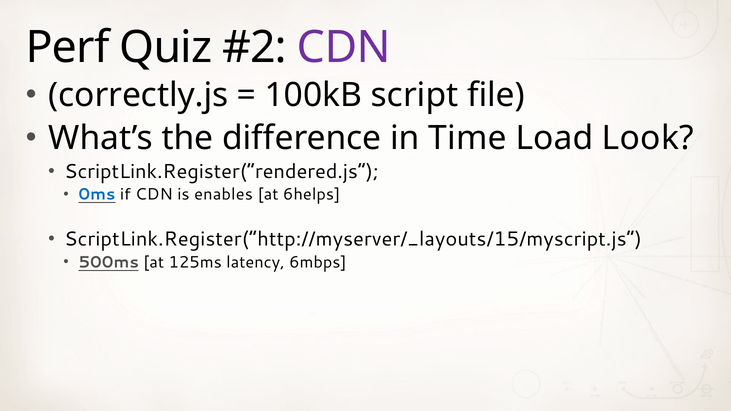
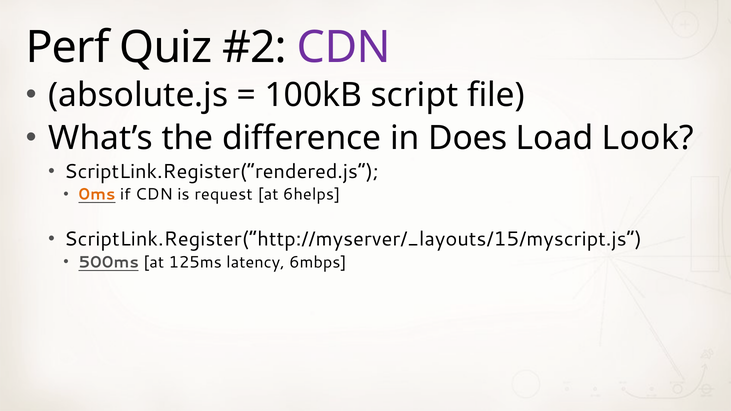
correctly.js: correctly.js -> absolute.js (138, 95)
Time: Time -> Does (468, 138)
0ms colour: blue -> orange (97, 194)
enables: enables -> request (224, 194)
